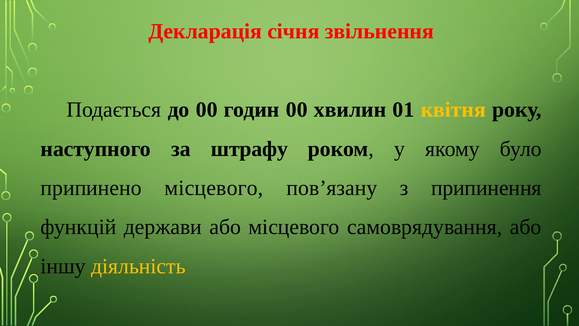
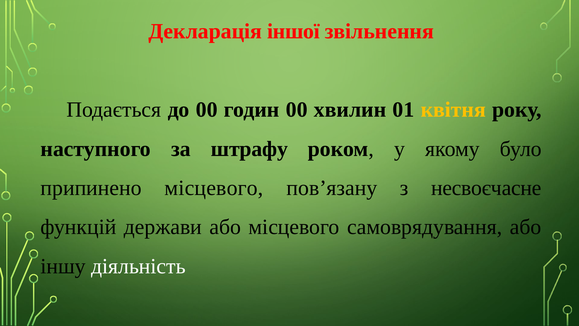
січня: січня -> іншої (294, 31)
припинення: припинення -> несвоєчасне (486, 188)
діяльність colour: yellow -> white (138, 266)
